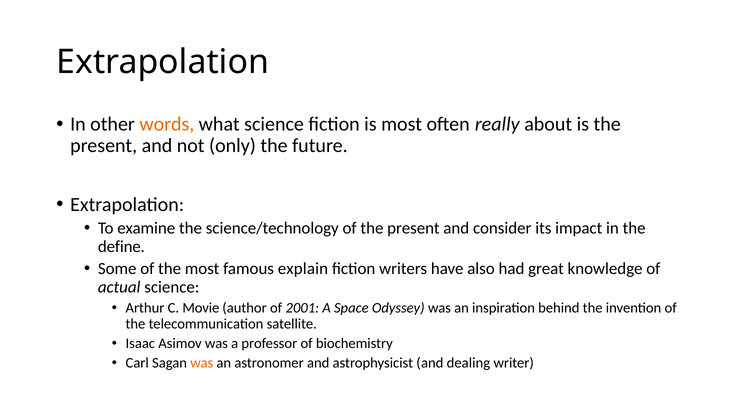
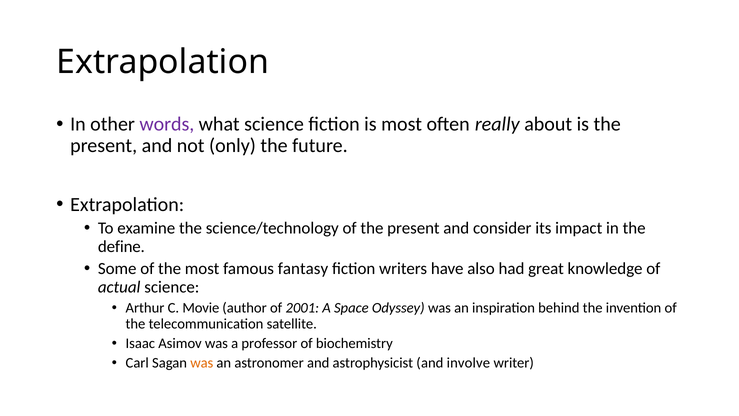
words colour: orange -> purple (167, 124)
explain: explain -> fantasy (303, 269)
dealing: dealing -> involve (468, 363)
